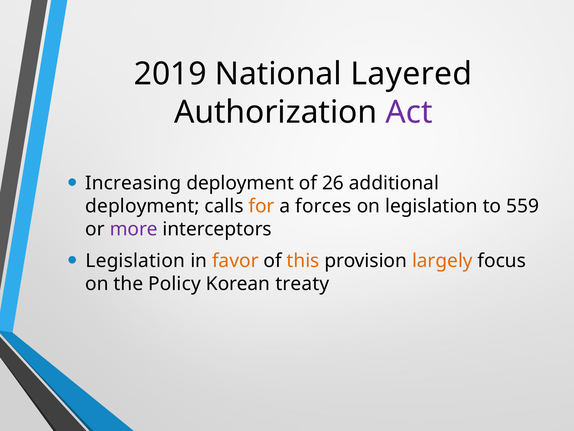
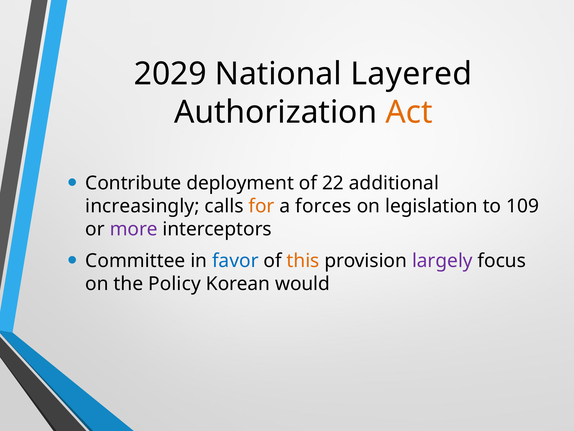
2019: 2019 -> 2029 (170, 74)
Act colour: purple -> orange (409, 112)
Increasing: Increasing -> Contribute (133, 183)
26: 26 -> 22 (333, 183)
deployment: deployment -> increasingly (142, 206)
559: 559 -> 109 (523, 206)
Legislation: Legislation -> Committee (135, 261)
favor colour: orange -> blue (235, 261)
largely colour: orange -> purple (442, 261)
treaty: treaty -> would (302, 284)
